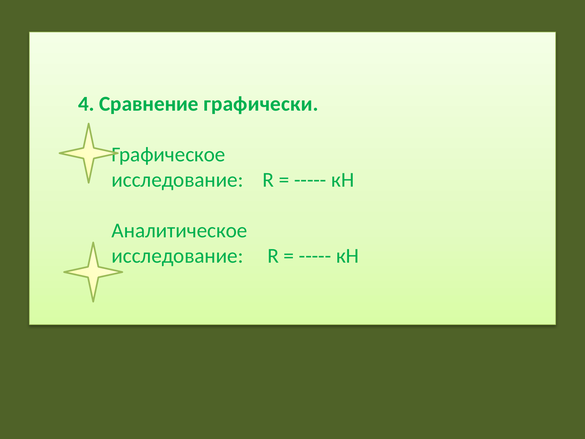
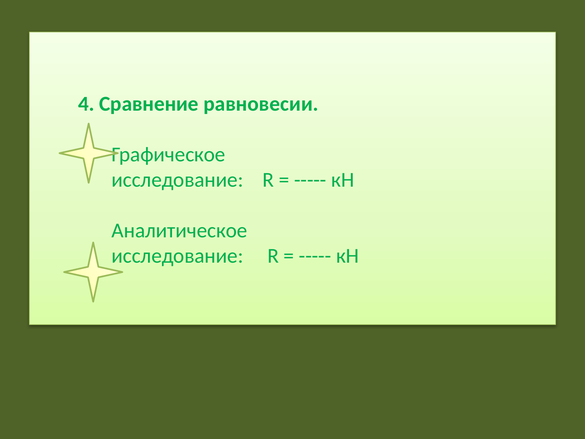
графически: графически -> равновесии (261, 104)
